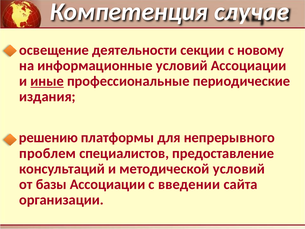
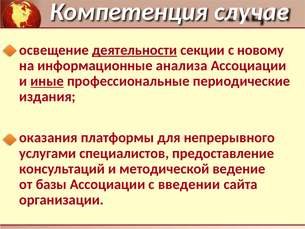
деятельности underline: none -> present (135, 50)
информационные условий: условий -> анализа (182, 65)
решению: решению -> оказания (48, 138)
проблем: проблем -> услугами (48, 153)
методической условий: условий -> ведение (239, 169)
